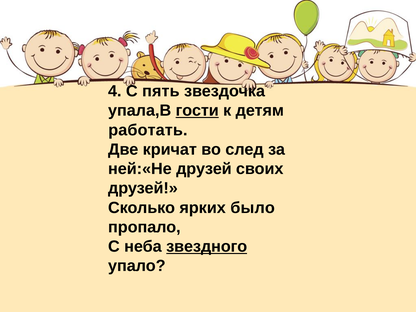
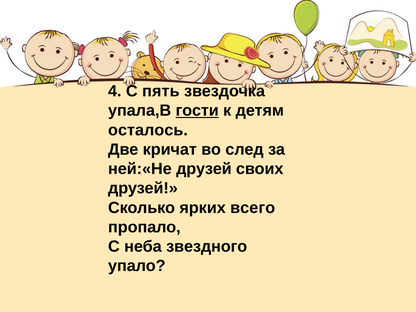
работать: работать -> осталось (148, 130)
было: было -> всего (253, 208)
звездного underline: present -> none (207, 247)
